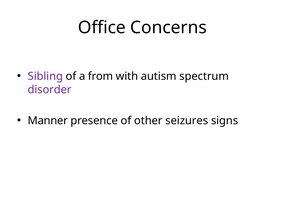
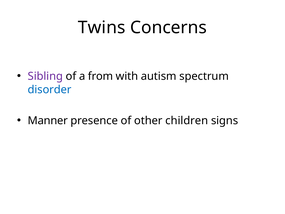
Office: Office -> Twins (102, 28)
disorder colour: purple -> blue (50, 89)
seizures: seizures -> children (187, 121)
